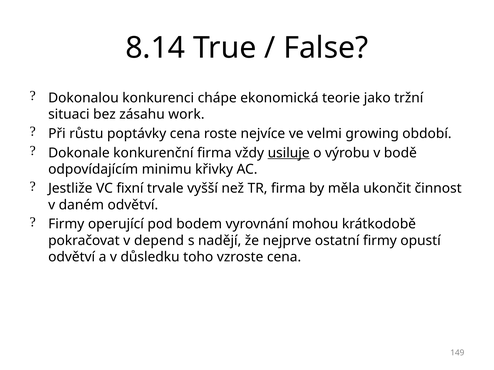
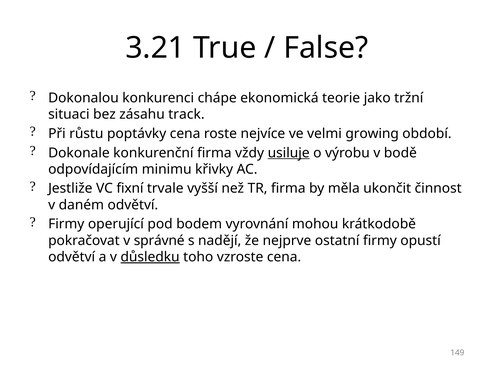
8.14: 8.14 -> 3.21 (155, 48)
work: work -> track (186, 115)
depend: depend -> správné (159, 241)
důsledku underline: none -> present (150, 257)
